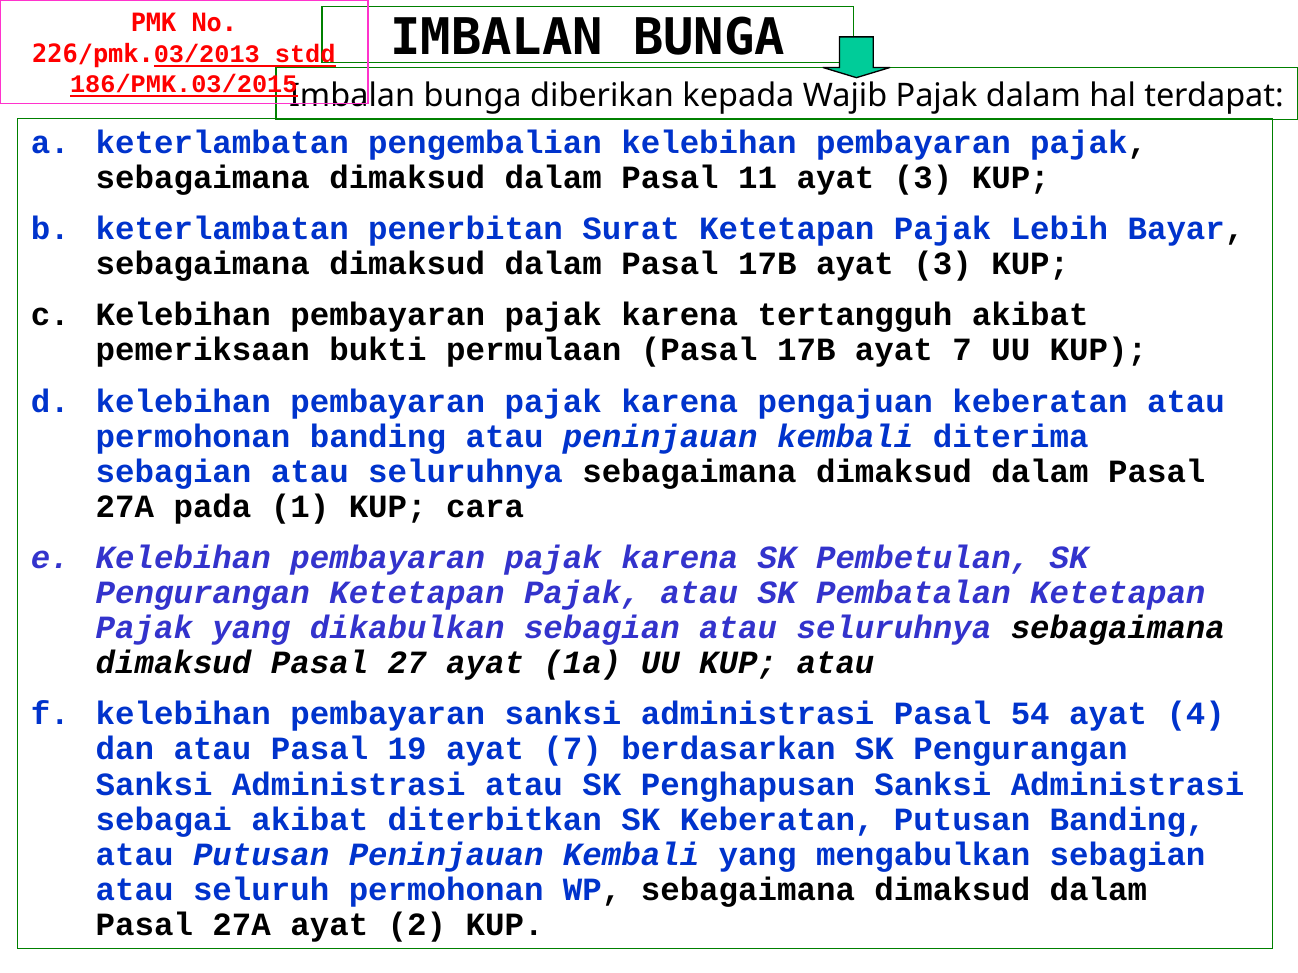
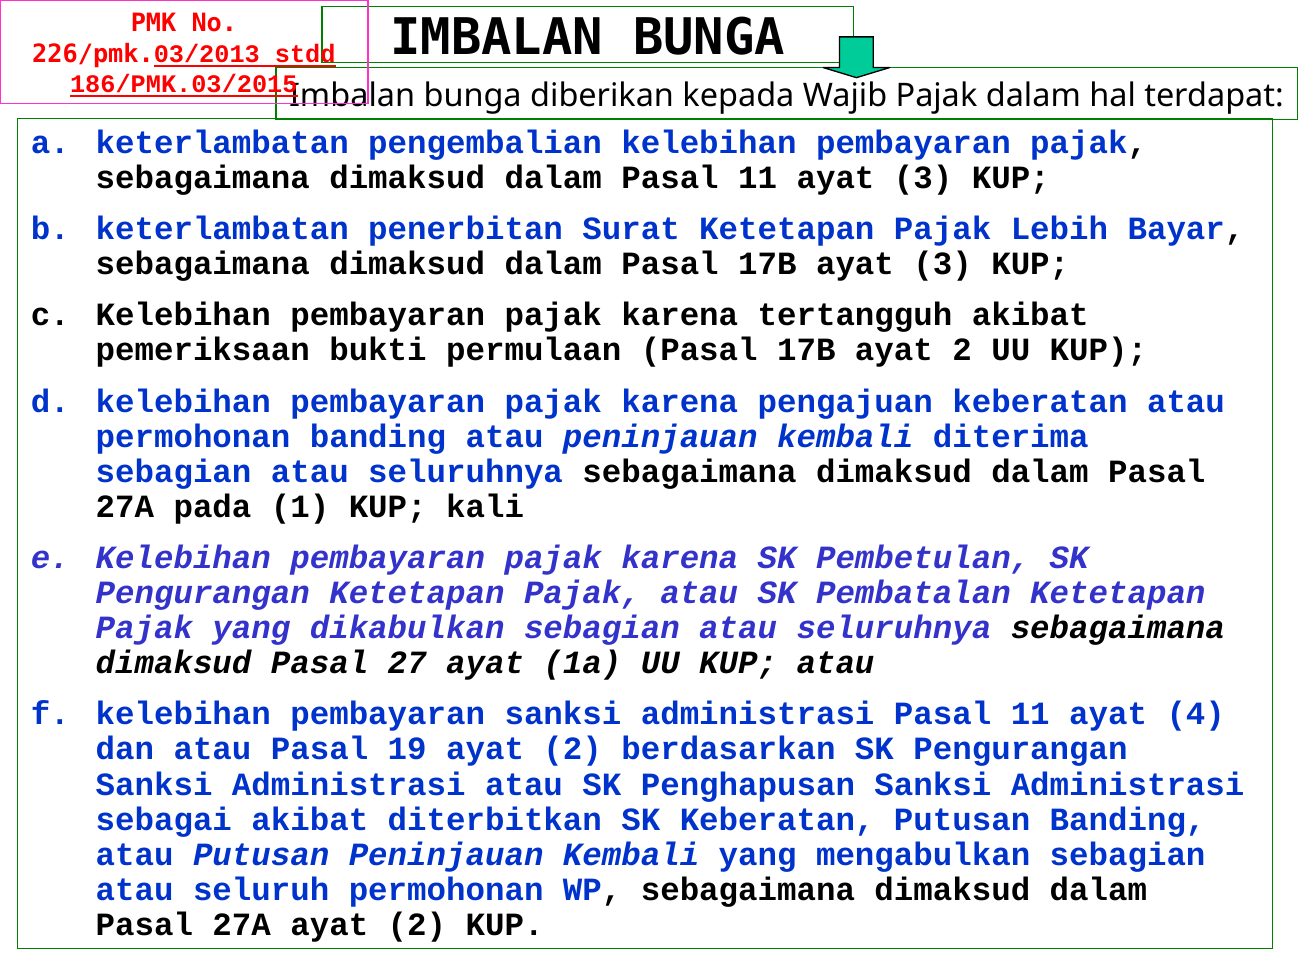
17B ayat 7: 7 -> 2 (962, 350)
cara: cara -> kali (485, 507)
administrasi Pasal 54: 54 -> 11 (1030, 715)
19 ayat 7: 7 -> 2 (573, 750)
